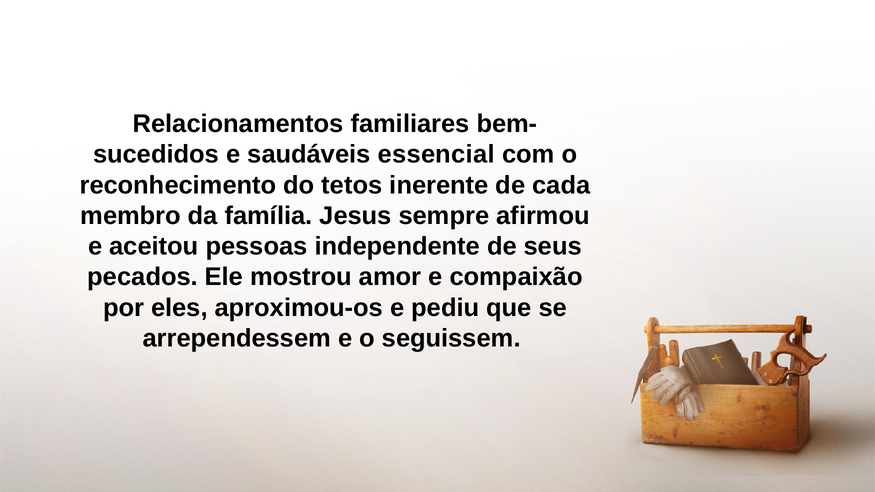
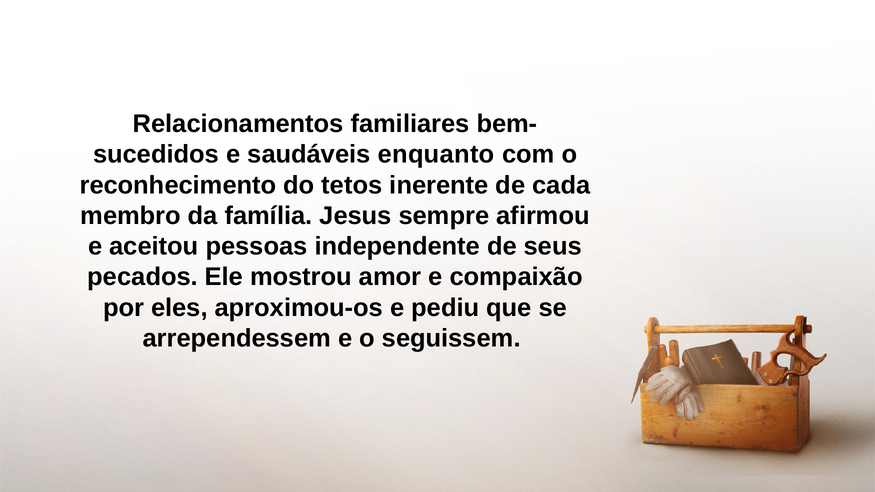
essencial: essencial -> enquanto (436, 155)
